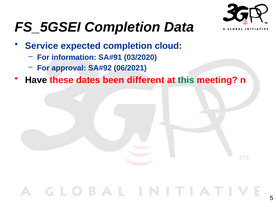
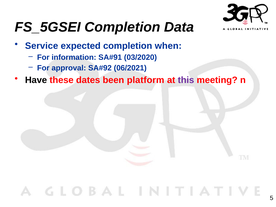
cloud: cloud -> when (168, 46)
different: different -> platform (146, 80)
this colour: green -> purple (186, 80)
